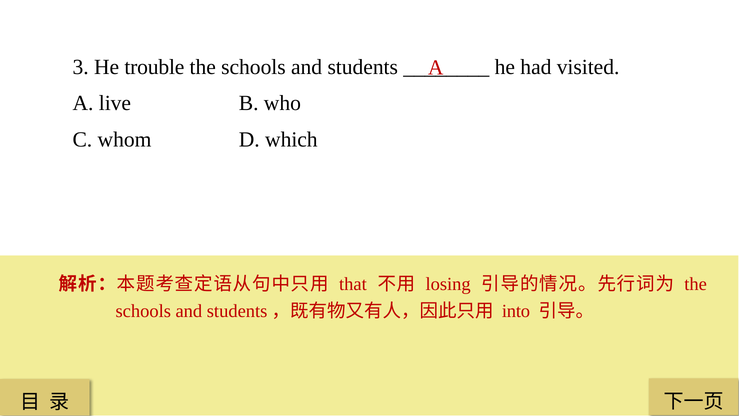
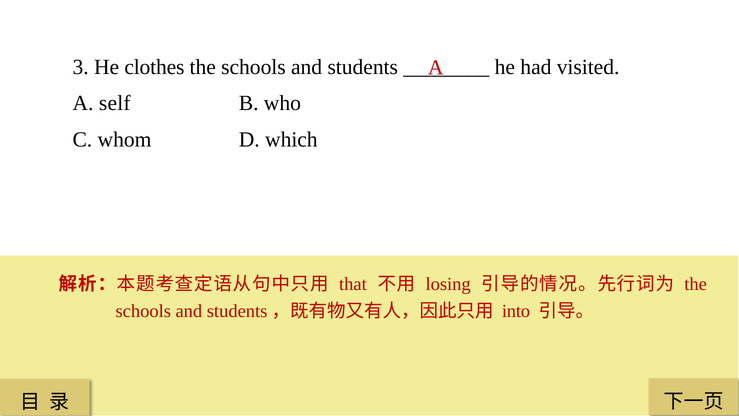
trouble: trouble -> clothes (154, 67)
live: live -> self (115, 103)
